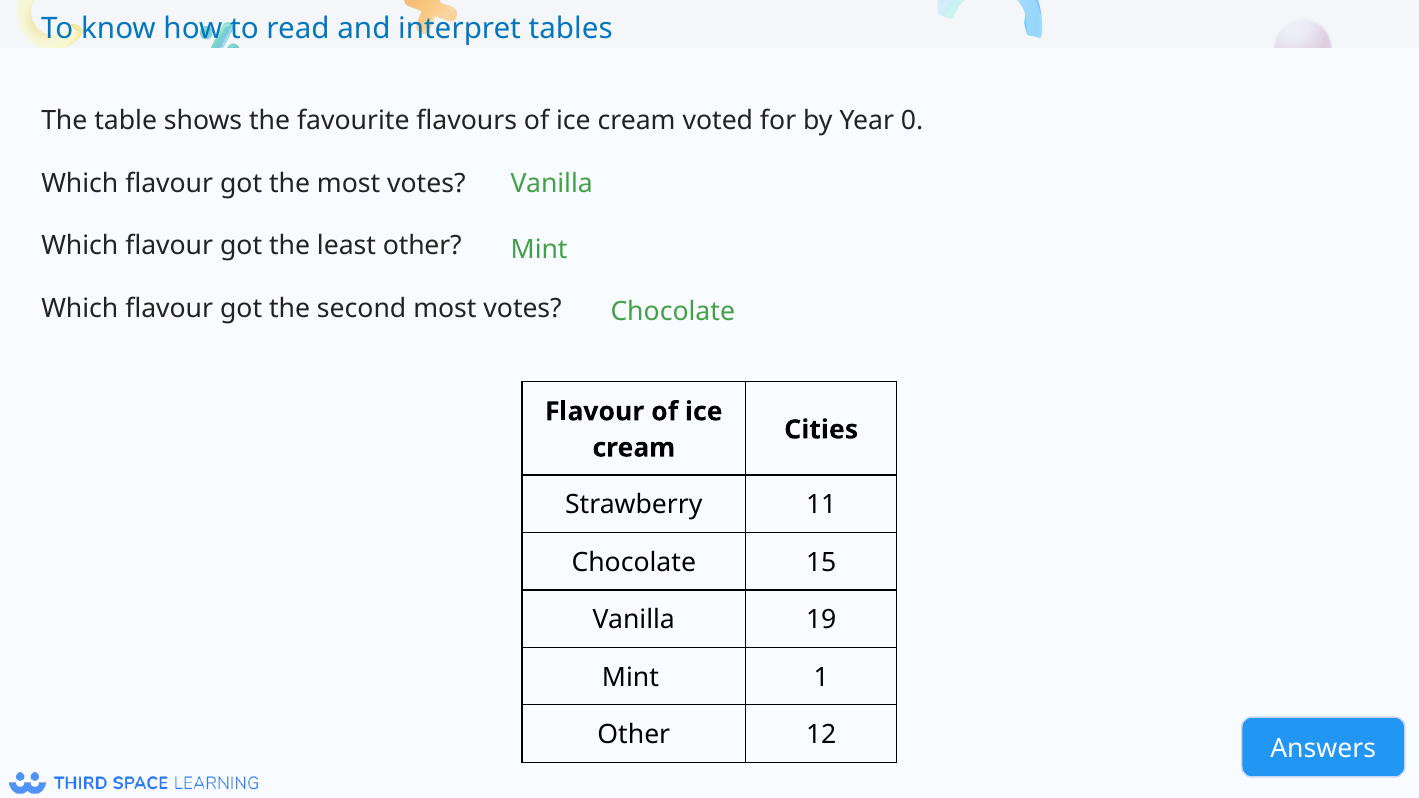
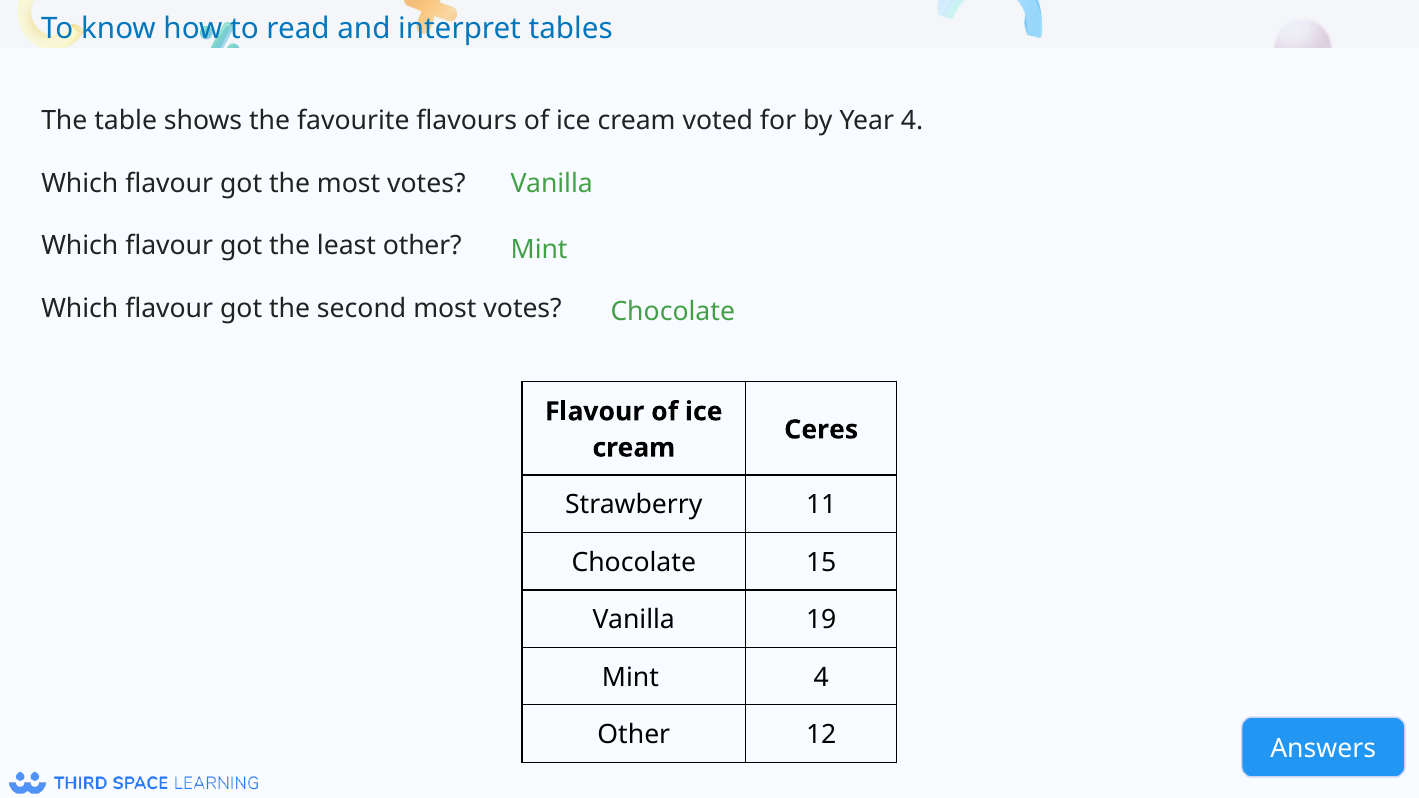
Year 0: 0 -> 4 (912, 121)
Cities: Cities -> Ceres (821, 430)
Mint 1: 1 -> 4 (821, 678)
